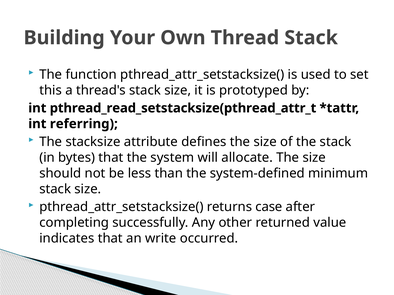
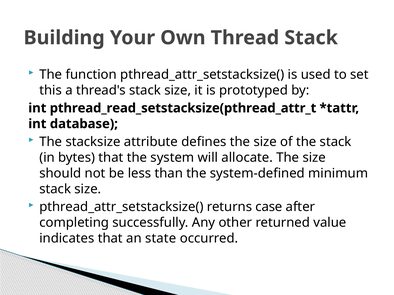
referring: referring -> database (84, 124)
write: write -> state (161, 239)
